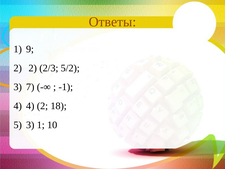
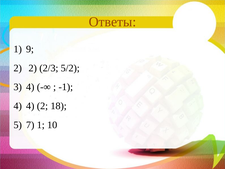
3 7: 7 -> 4 (30, 87)
5 3: 3 -> 7 (30, 125)
